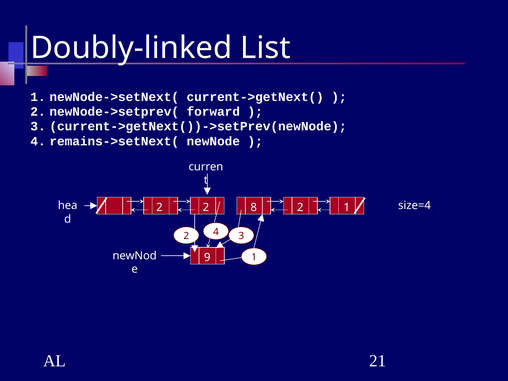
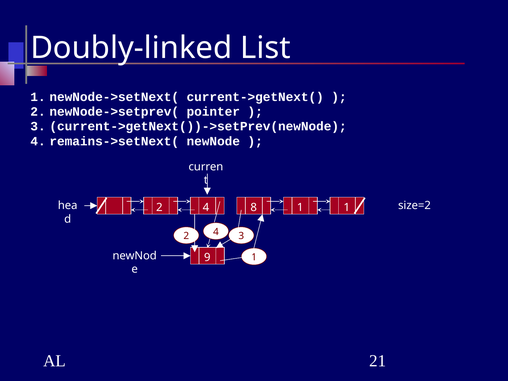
forward: forward -> pointer (213, 112)
size=4: size=4 -> size=2 (414, 206)
2 2: 2 -> 4 (206, 207)
8 2: 2 -> 1 (300, 207)
